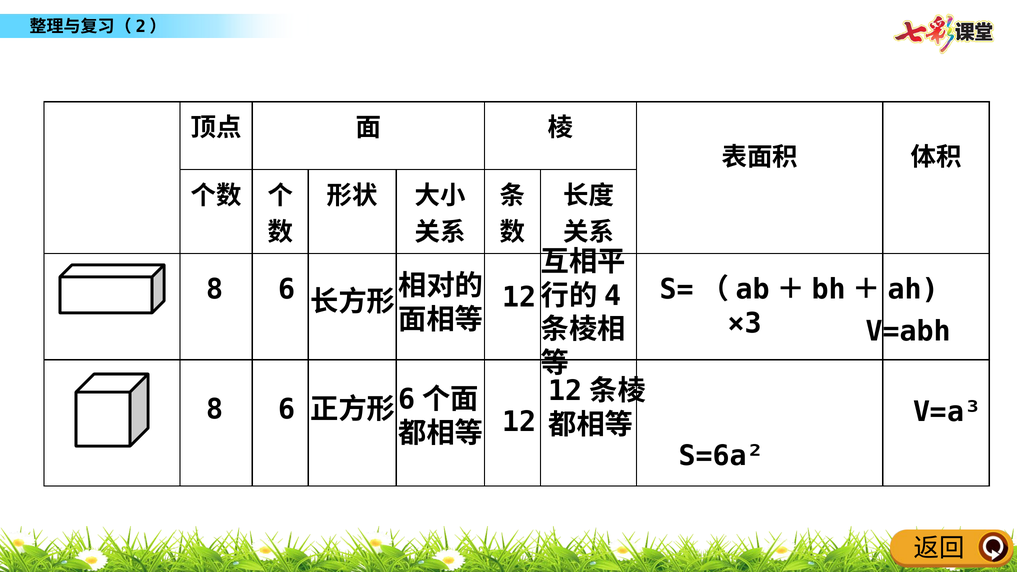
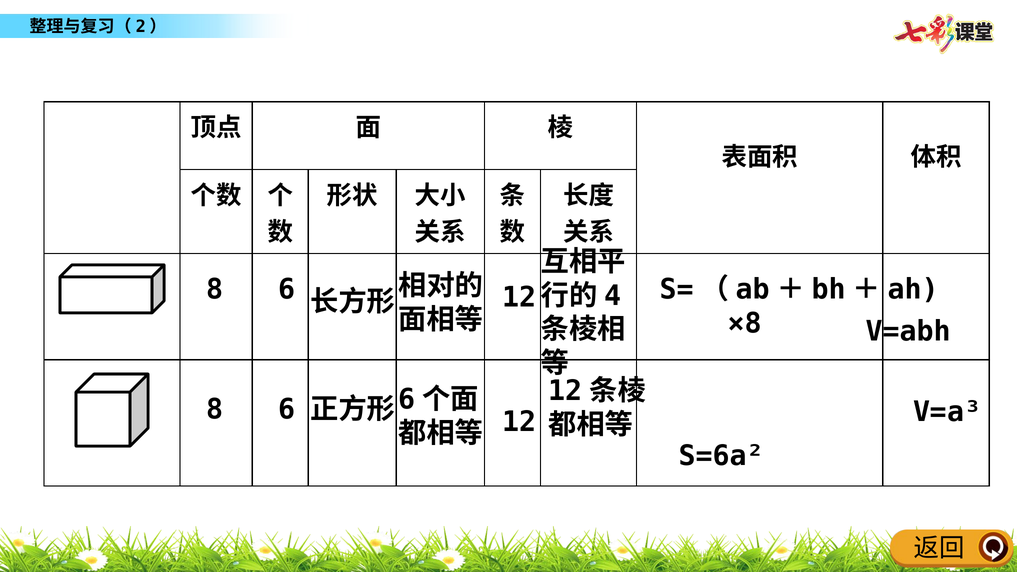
×3: ×3 -> ×8 (745, 323)
